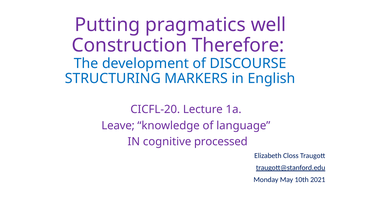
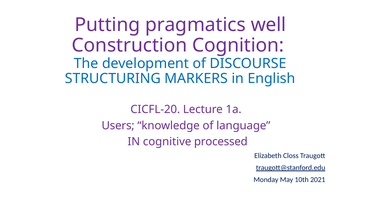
Therefore: Therefore -> Cognition (238, 45)
Leave: Leave -> Users (118, 126)
